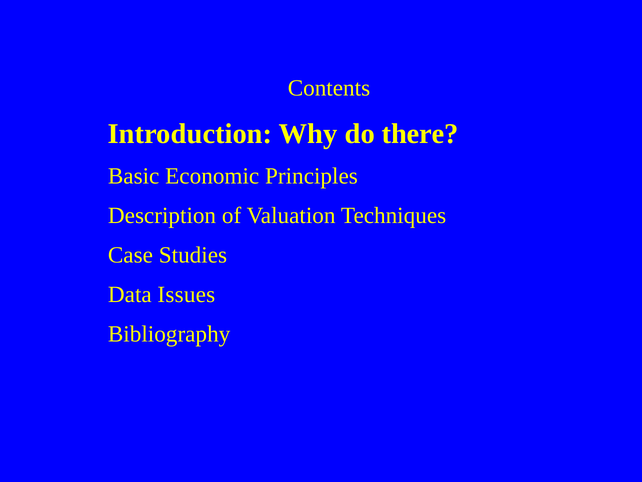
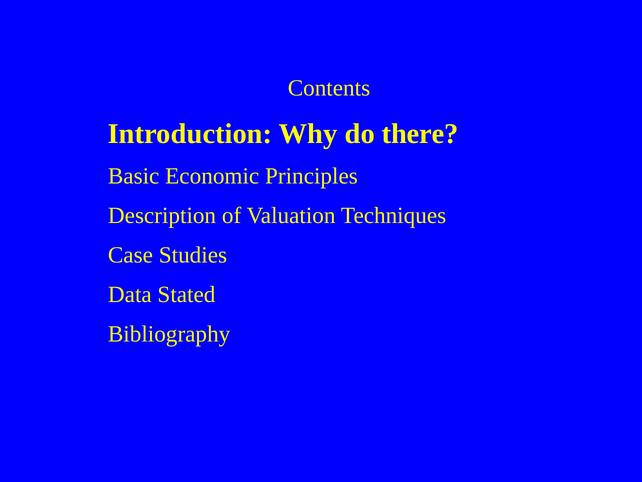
Issues: Issues -> Stated (186, 294)
